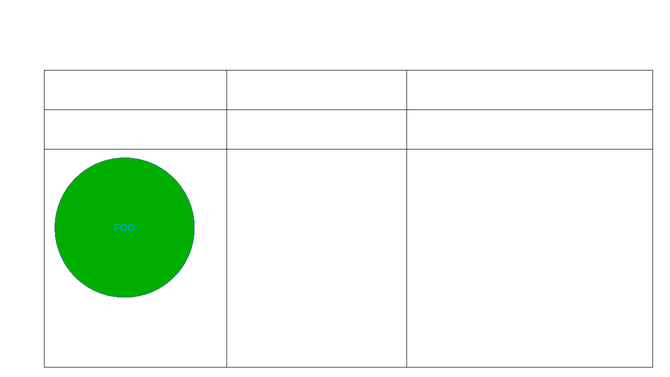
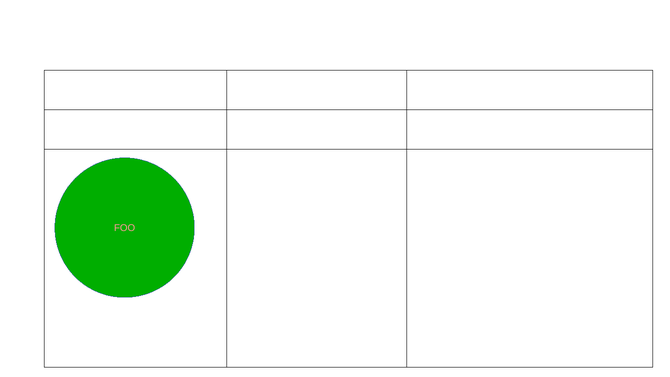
FOO colour: light blue -> pink (125, 228)
